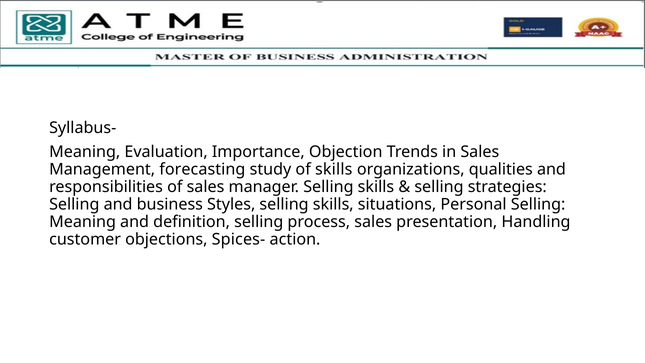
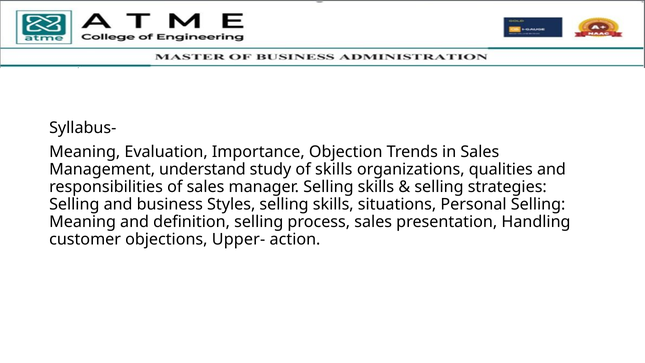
forecasting: forecasting -> understand (202, 169)
Spices-: Spices- -> Upper- (239, 239)
